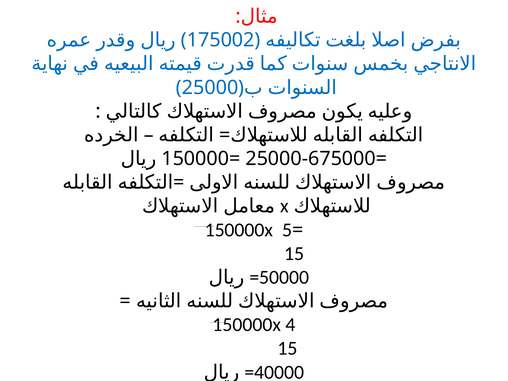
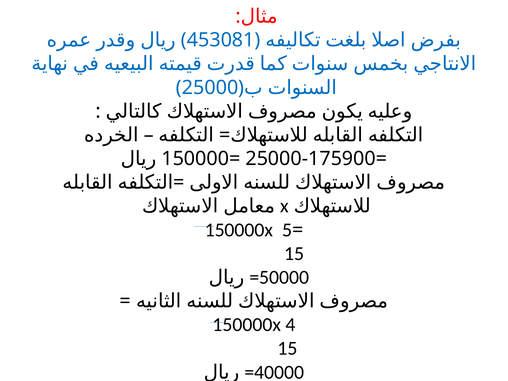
175002: 175002 -> 453081 (221, 40)
675000: 675000 -> 175900 (342, 159)
